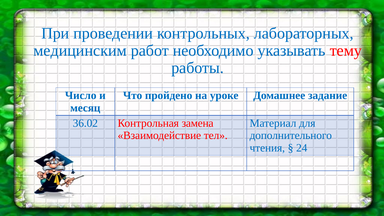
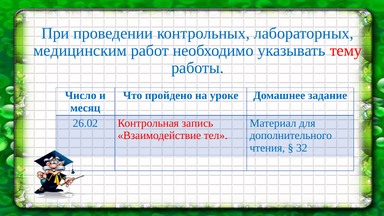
36.02: 36.02 -> 26.02 (85, 123)
замена: замена -> запись (197, 123)
24: 24 -> 32 (302, 148)
